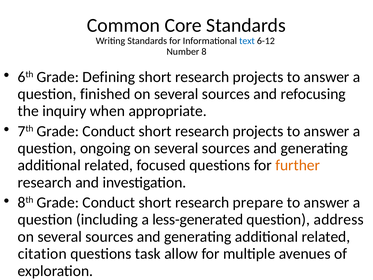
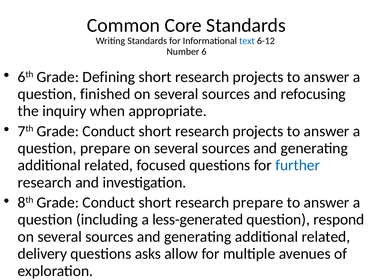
8: 8 -> 6 (204, 52)
question ongoing: ongoing -> prepare (105, 148)
further colour: orange -> blue (298, 165)
address: address -> respond (339, 219)
citation: citation -> delivery (42, 254)
task: task -> asks (148, 254)
